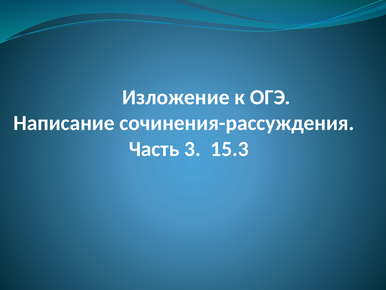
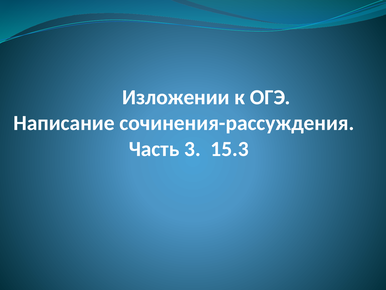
Изложение: Изложение -> Изложении (176, 97)
